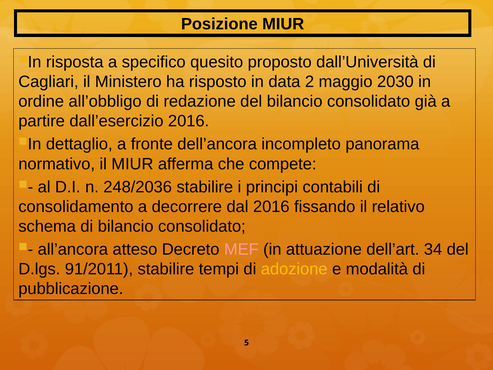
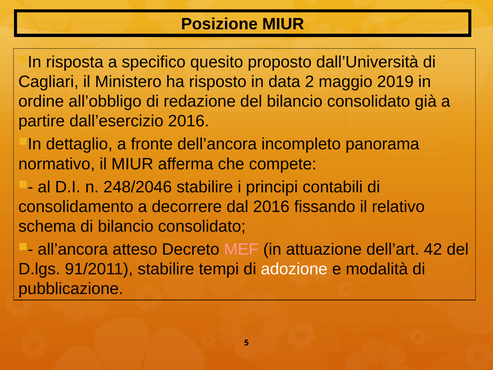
2030: 2030 -> 2019 (395, 82)
248/2036: 248/2036 -> 248/2046 (138, 187)
34: 34 -> 42 (433, 249)
adozione colour: yellow -> white (294, 269)
